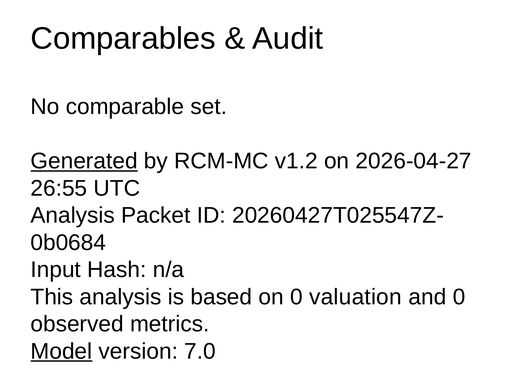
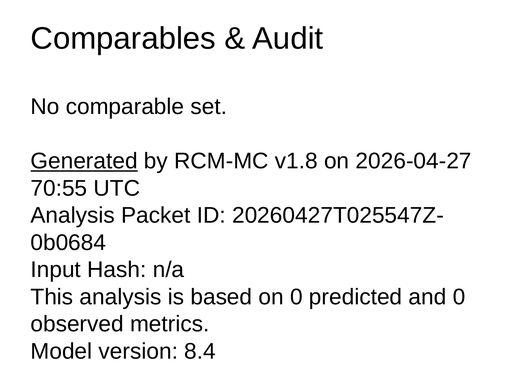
v1.2: v1.2 -> v1.8 (296, 161)
26:55: 26:55 -> 70:55 (59, 189)
valuation: valuation -> predicted (356, 297)
Model underline: present -> none (61, 352)
7.0: 7.0 -> 8.4 (200, 352)
